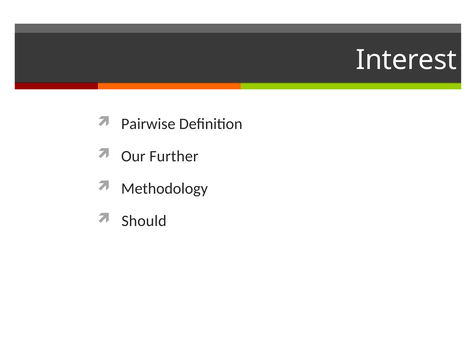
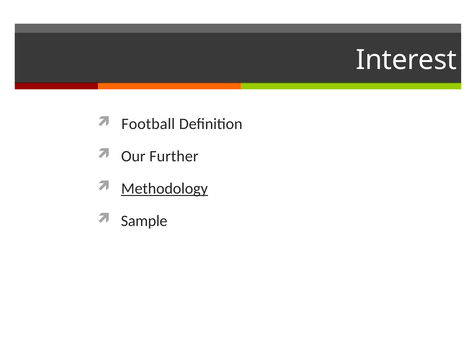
Pairwise: Pairwise -> Football (148, 124)
Methodology underline: none -> present (165, 189)
Should: Should -> Sample (144, 221)
